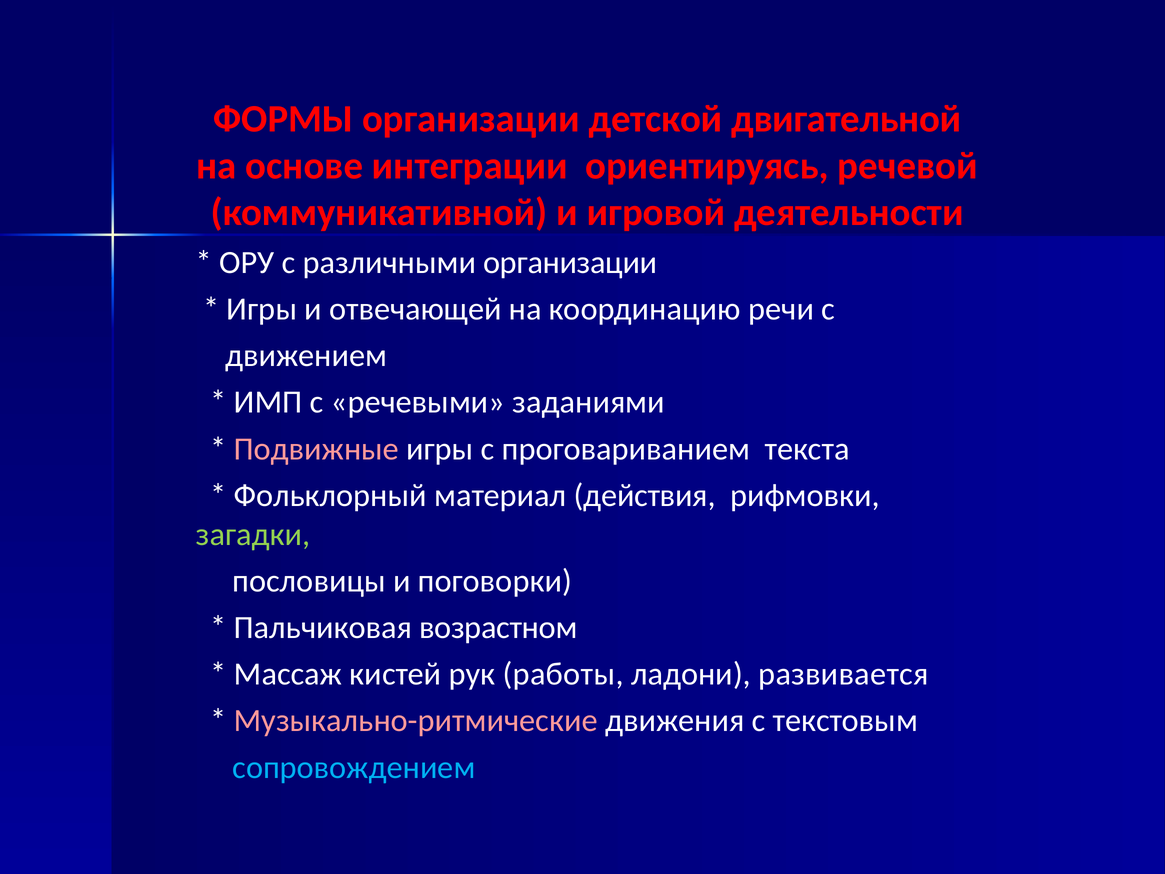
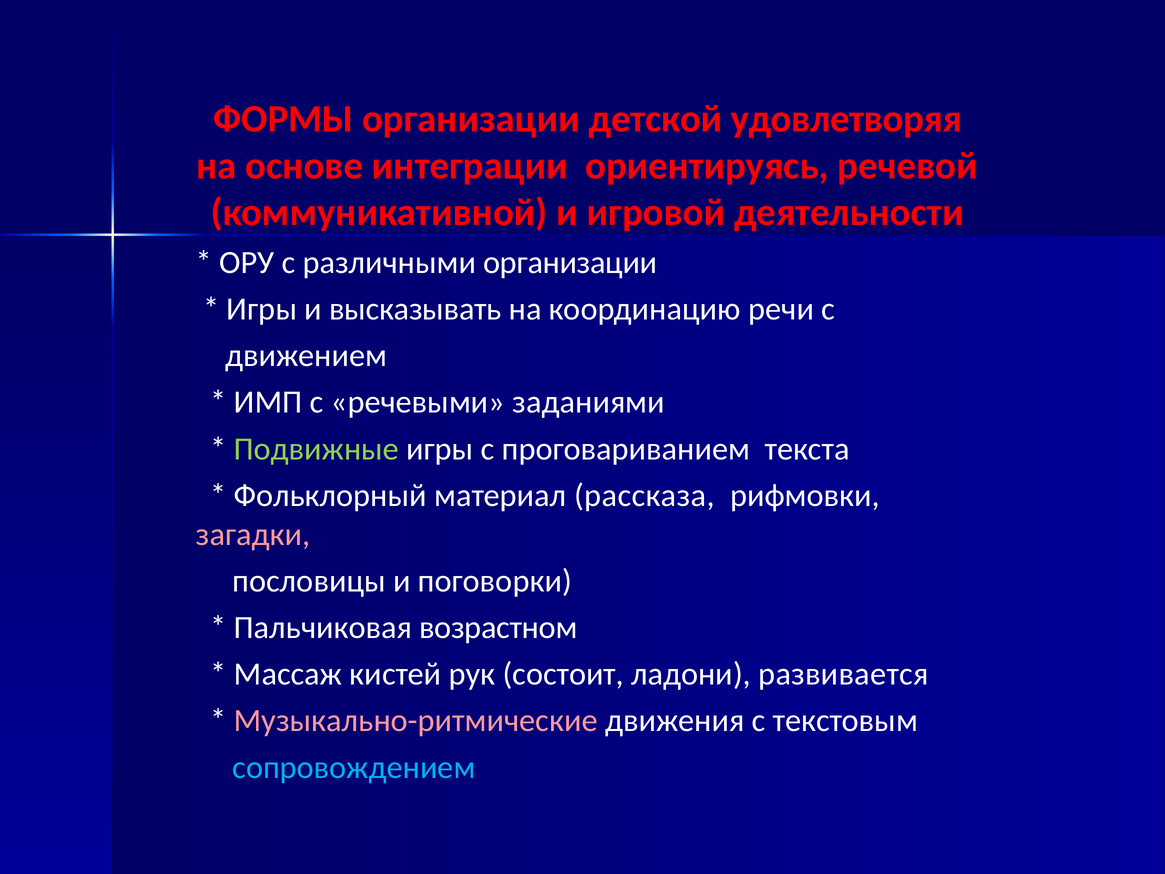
двигательной: двигательной -> удовлетворяя (846, 119)
отвечающей: отвечающей -> высказывать (415, 309)
Подвижные colour: pink -> light green (316, 449)
действия: действия -> рассказа (644, 495)
загадки colour: light green -> pink (253, 534)
работы: работы -> состоит (563, 674)
